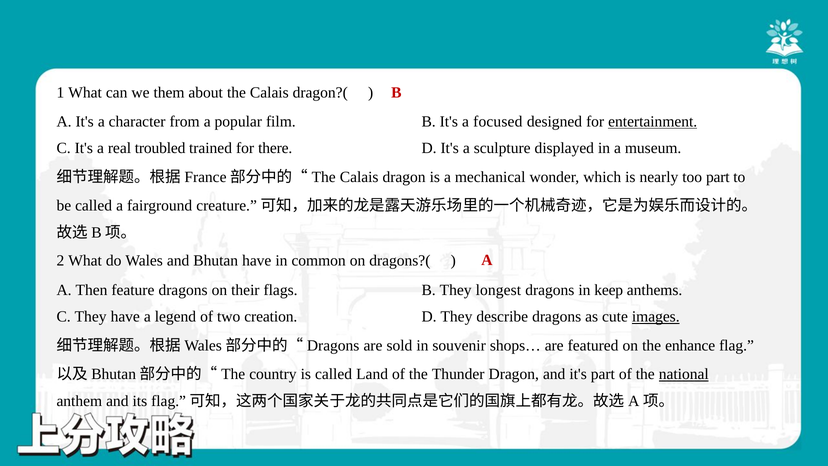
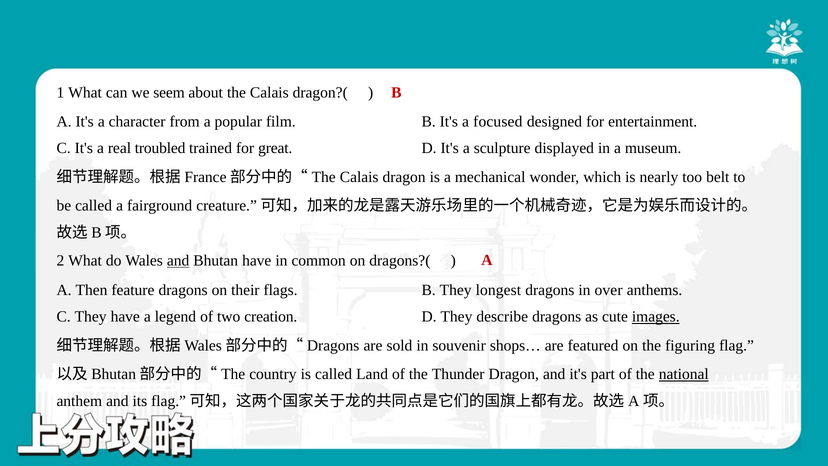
them: them -> seem (169, 93)
entertainment underline: present -> none (653, 121)
there: there -> great (275, 148)
too part: part -> belt (718, 177)
and underline: none -> present (178, 260)
keep: keep -> over (609, 290)
enhance: enhance -> figuring (690, 346)
